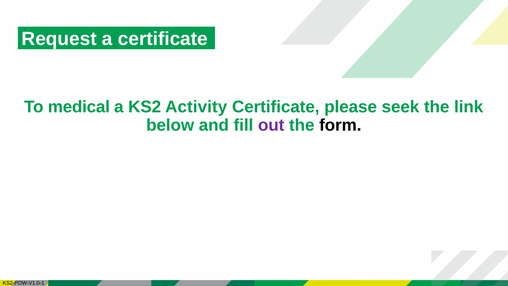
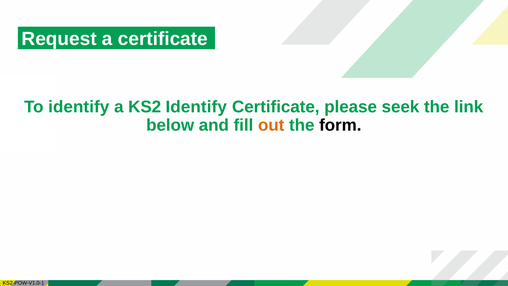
To medical: medical -> identify (79, 107)
KS2 Activity: Activity -> Identify (196, 107)
out colour: purple -> orange (271, 125)
